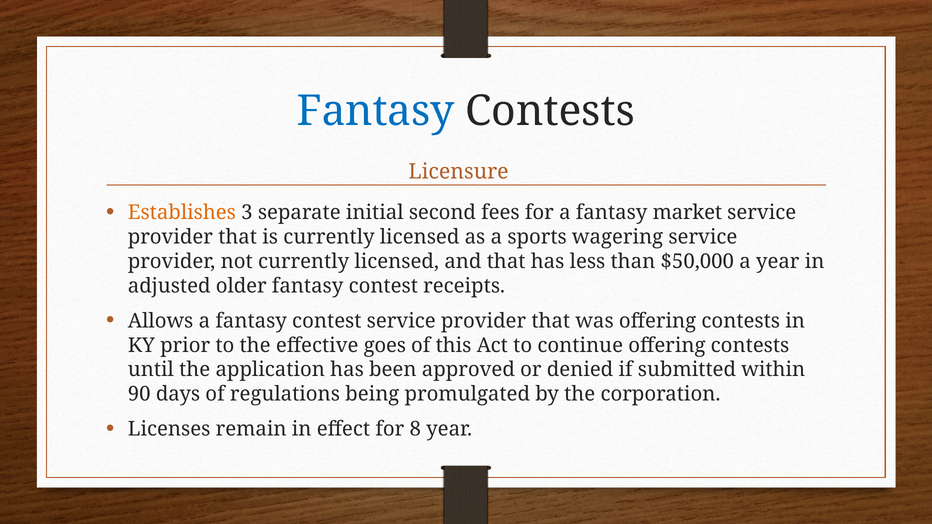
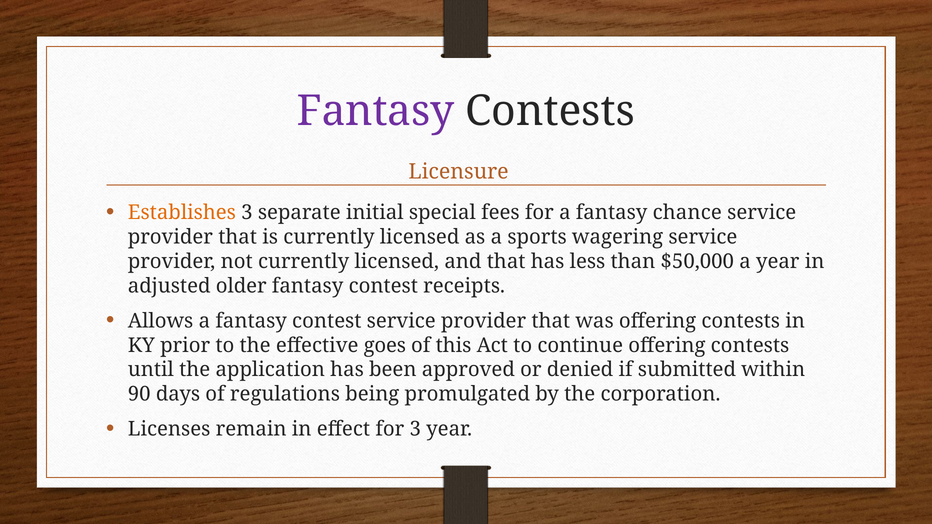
Fantasy colour: blue -> purple (375, 111)
second: second -> special (442, 213)
market: market -> chance (687, 213)
for 8: 8 -> 3 (415, 429)
